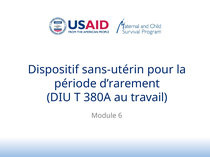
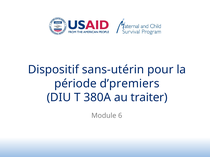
d’rarement: d’rarement -> d’premiers (130, 84)
travail: travail -> traiter (149, 98)
